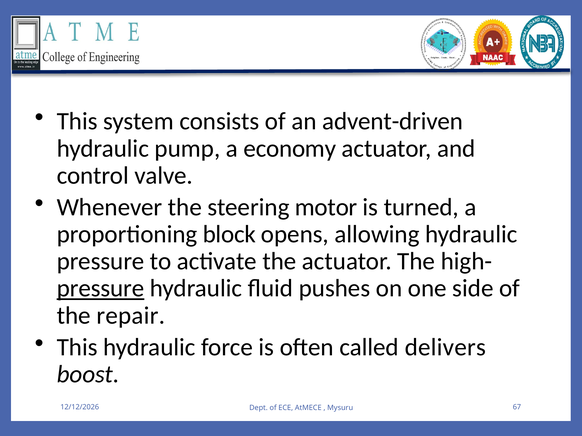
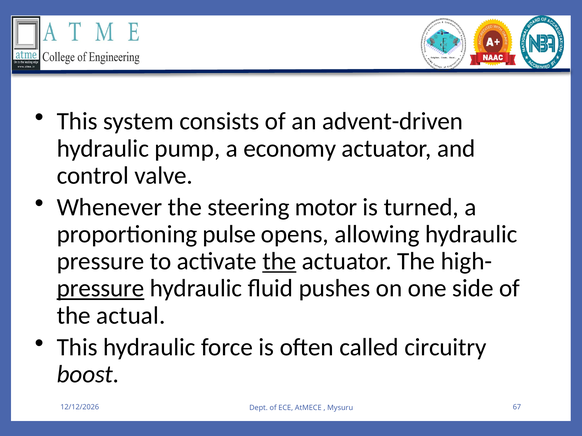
block: block -> pulse (229, 235)
the underline: none -> present (279, 262)
repair: repair -> actual (131, 316)
delivers: delivers -> circuitry (445, 348)
